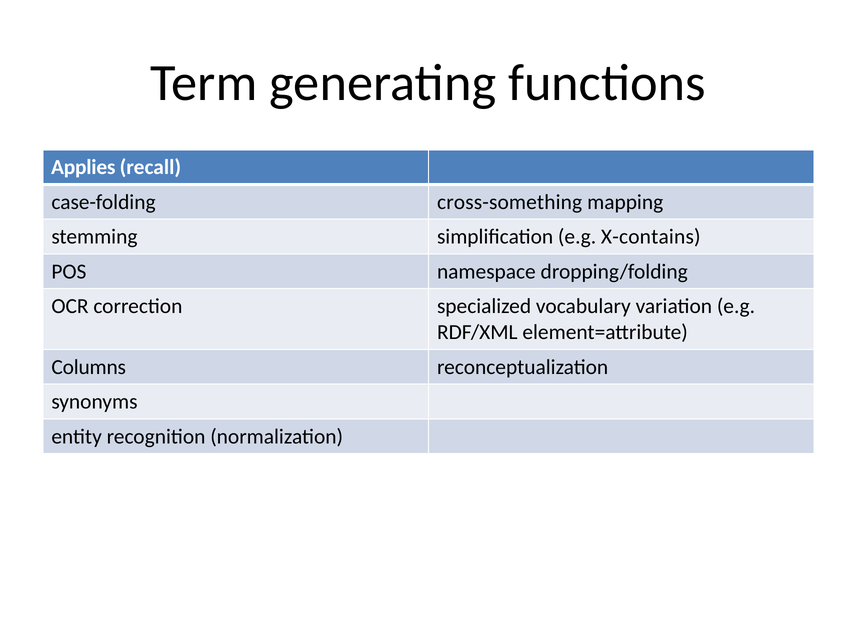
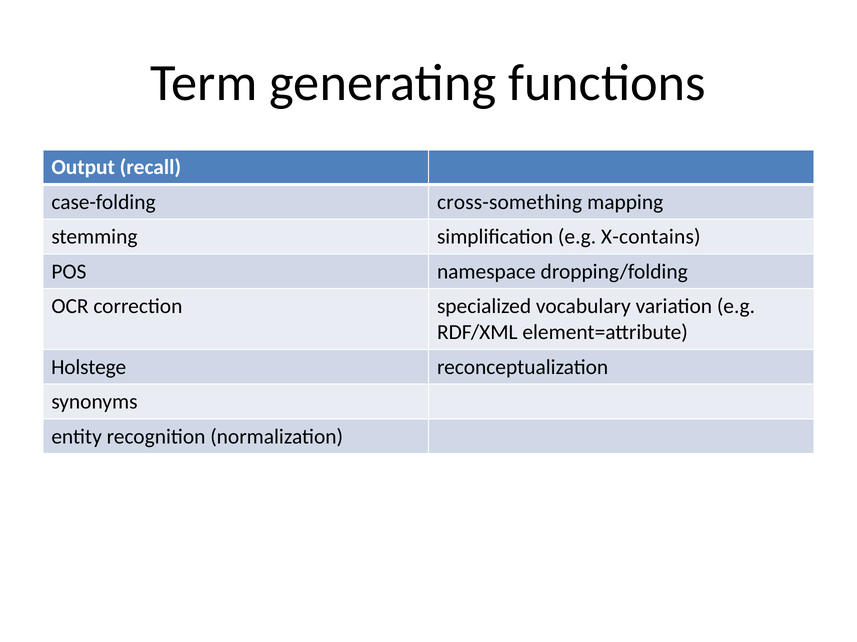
Applies: Applies -> Output (83, 168)
Columns: Columns -> Holstege (89, 368)
